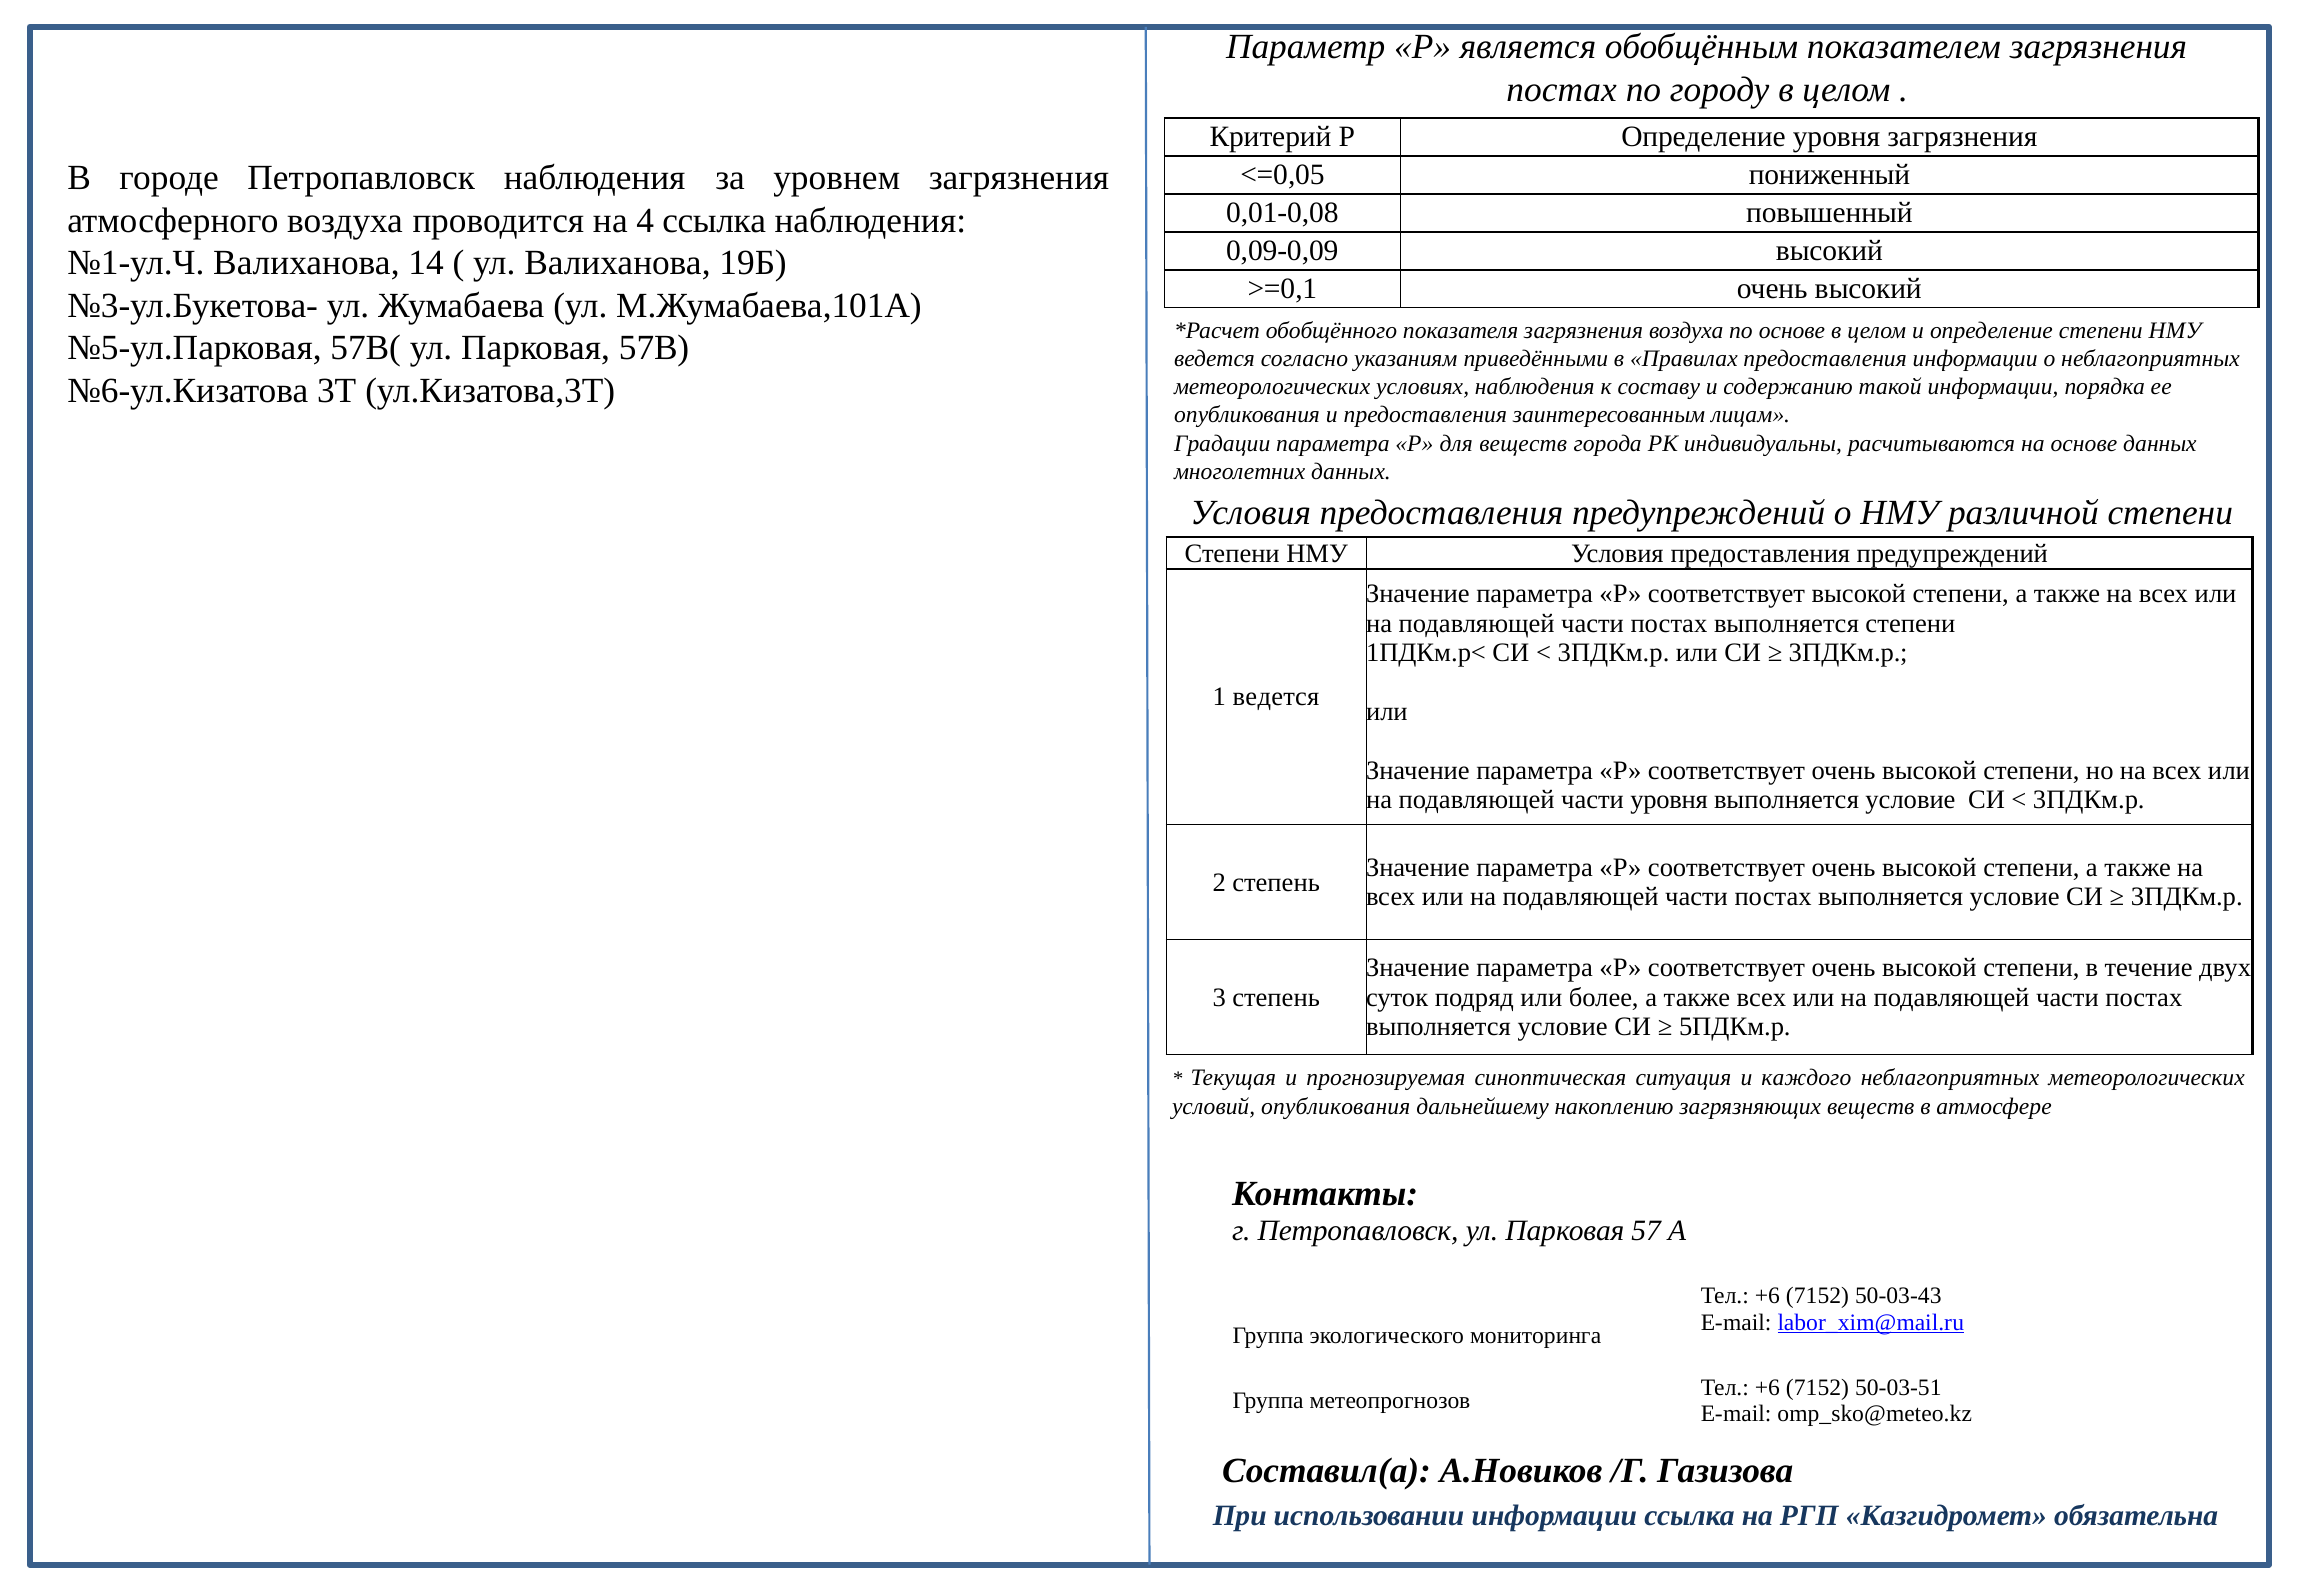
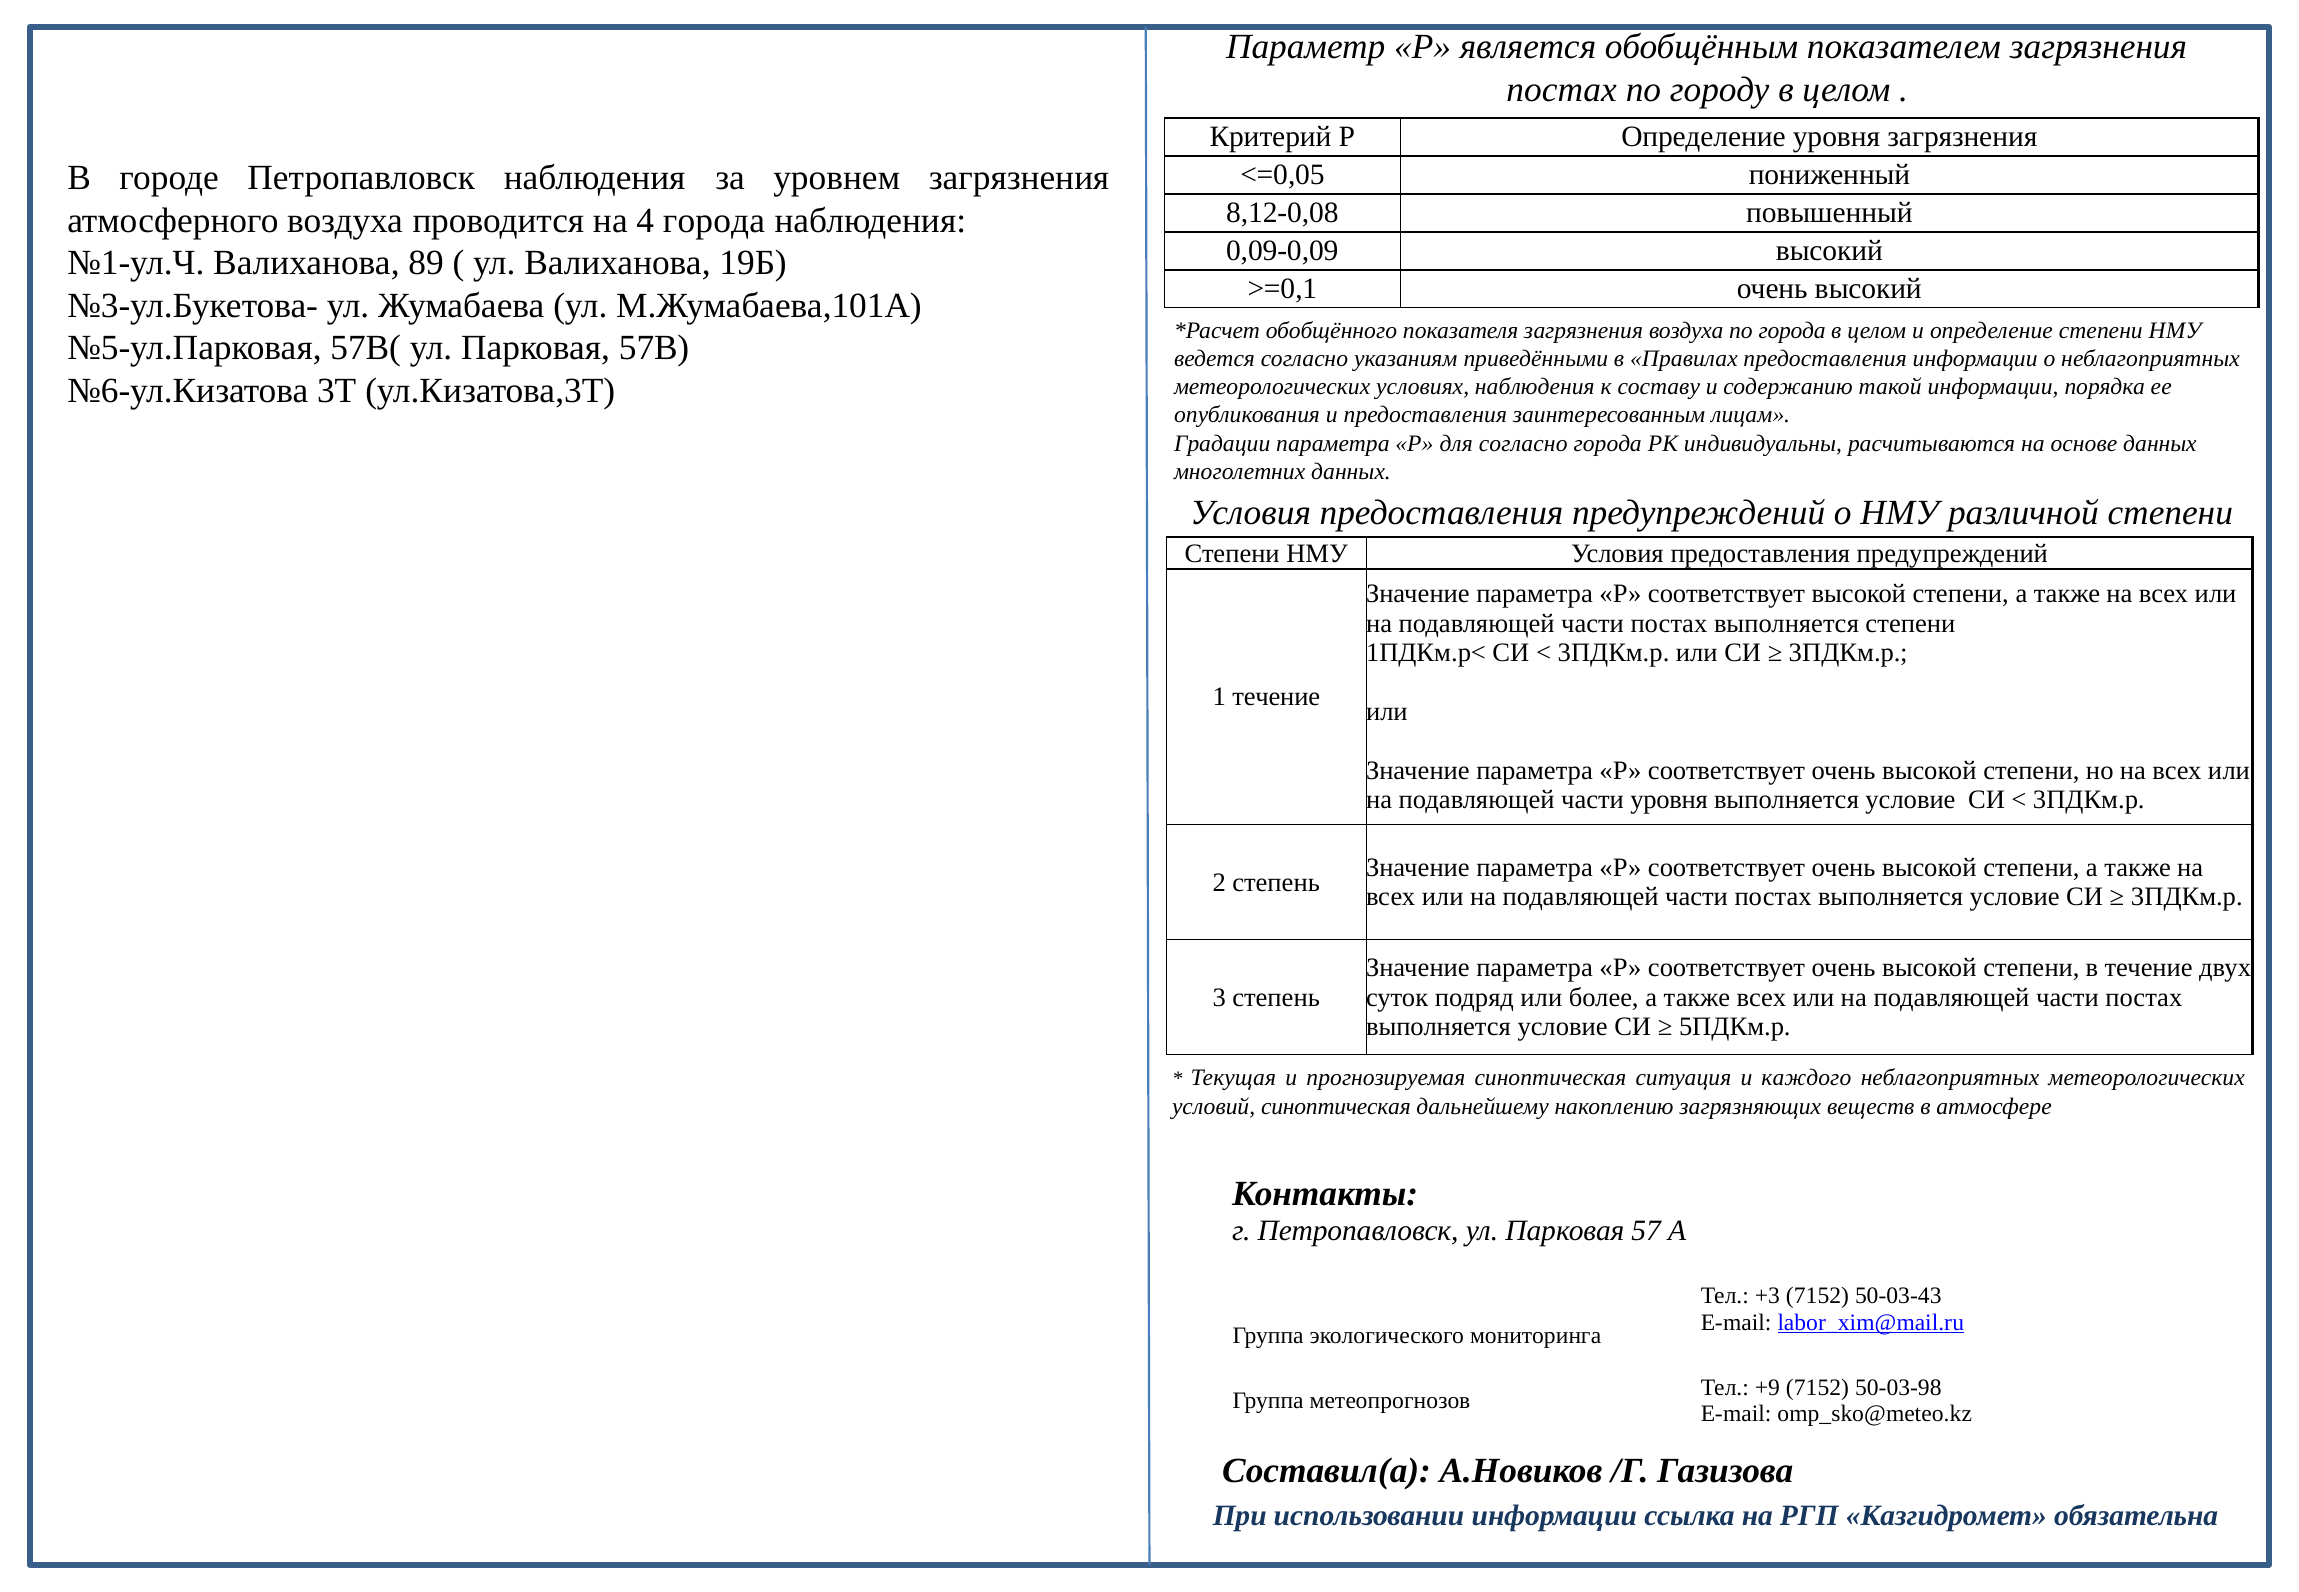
0,01-0,08: 0,01-0,08 -> 8,12-0,08 (1282, 213)
4 ссылка: ссылка -> города (714, 221)
14: 14 -> 89 (426, 263)
по основе: основе -> города (1792, 330)
для веществ: веществ -> согласно (1523, 443)
1 ведется: ведется -> течение (1276, 697)
условий опубликования: опубликования -> синоптическая (1336, 1106)
+6: +6 -> +3 (1767, 1296)
+6: +6 -> +9 (1767, 1388)
50-03-51: 50-03-51 -> 50-03-98 (1898, 1388)
